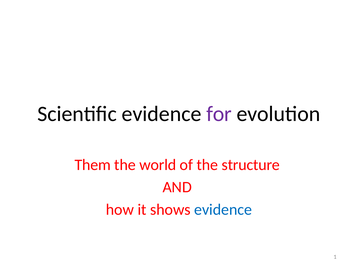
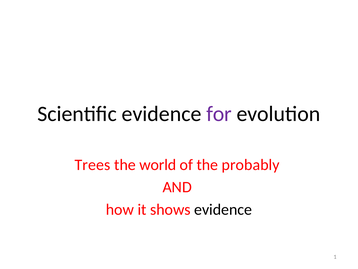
Them: Them -> Trees (93, 165)
structure: structure -> probably (251, 165)
evidence colour: blue -> black (223, 209)
